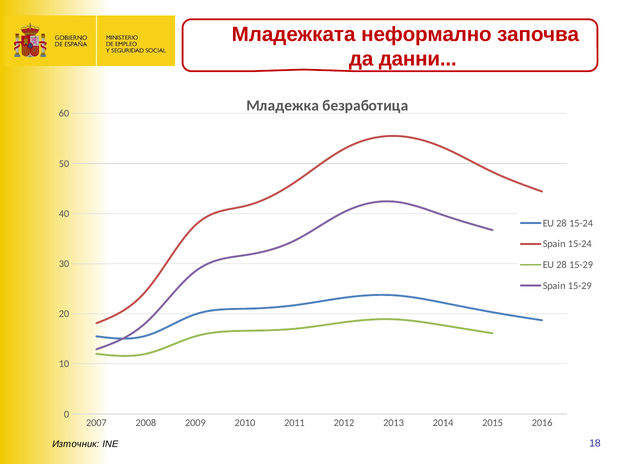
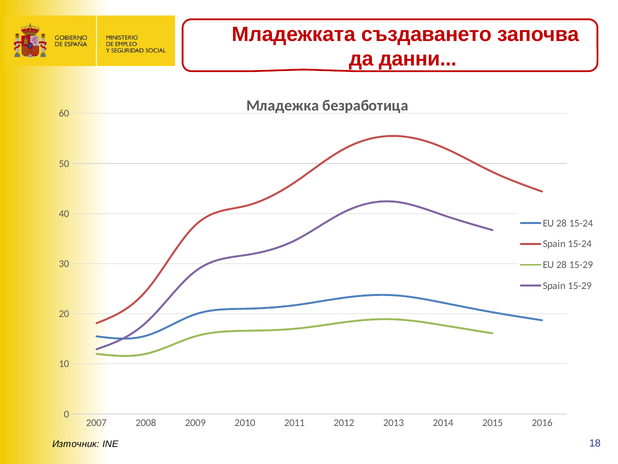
неформално: неформално -> създаването (426, 34)
